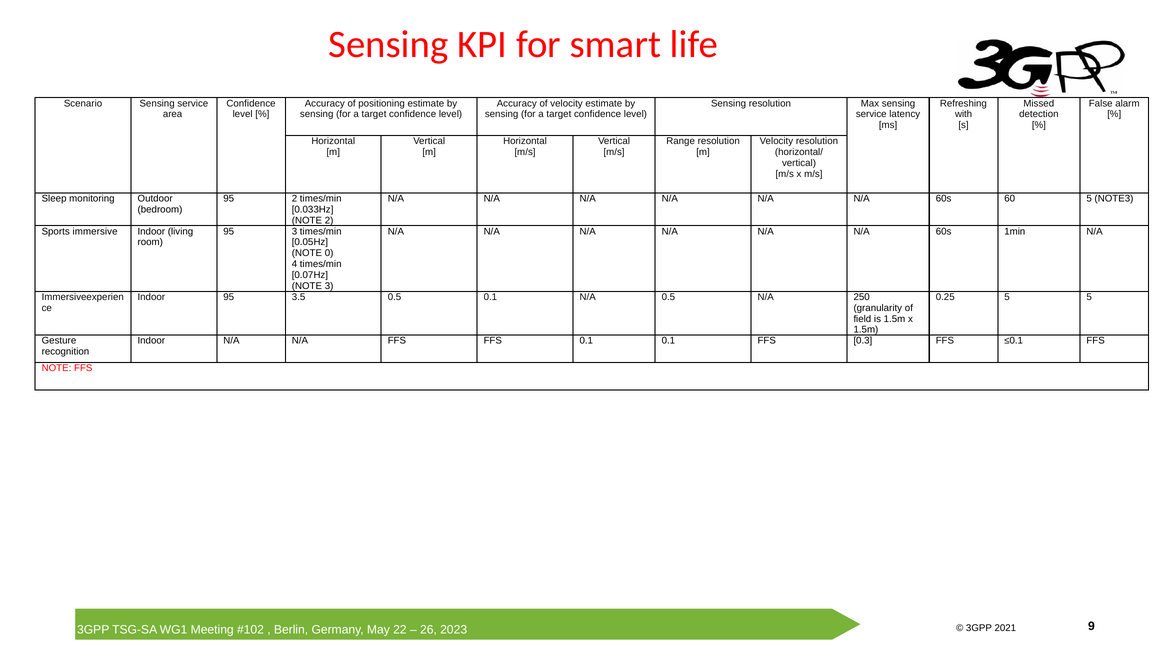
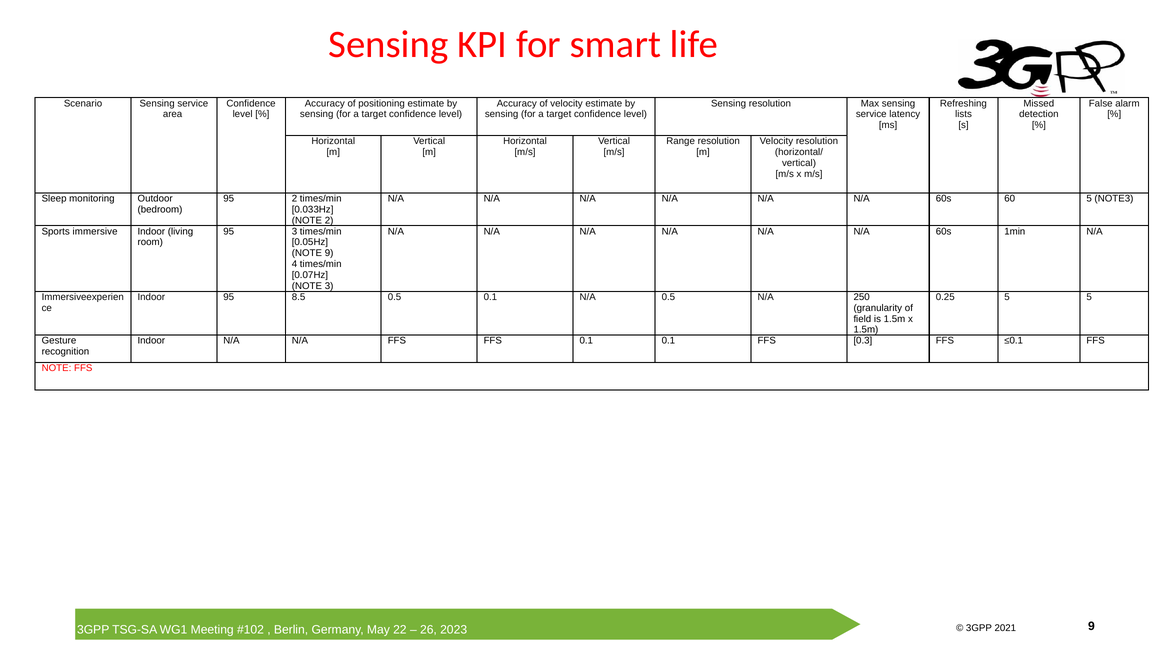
with: with -> lists (964, 114)
NOTE 0: 0 -> 9 (329, 253)
3.5: 3.5 -> 8.5 (299, 297)
